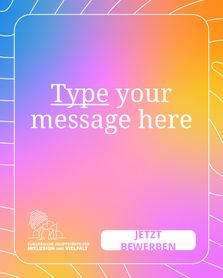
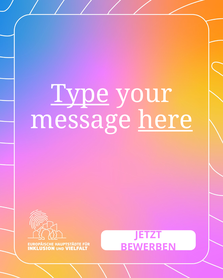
here underline: none -> present (165, 120)
